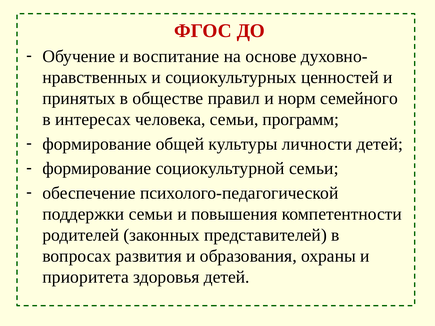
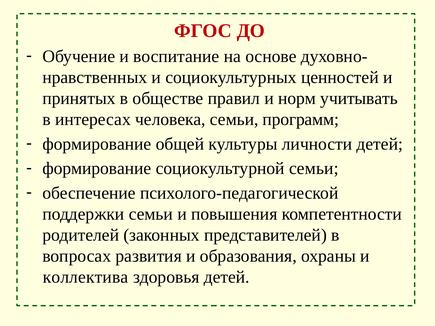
семейного: семейного -> учитывать (359, 99)
приоритета: приоритета -> коллектива (86, 277)
